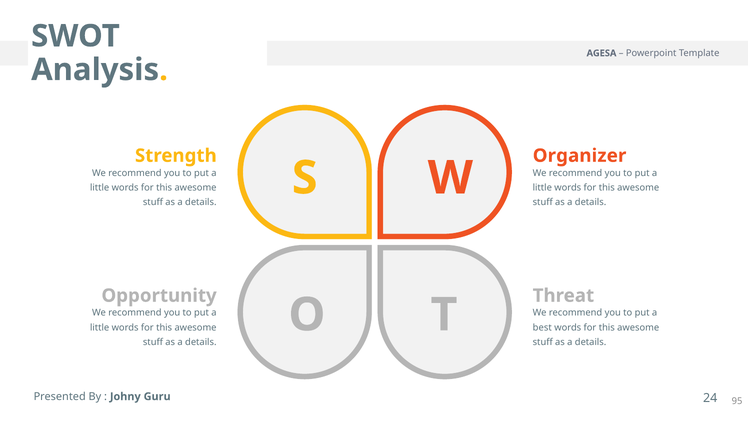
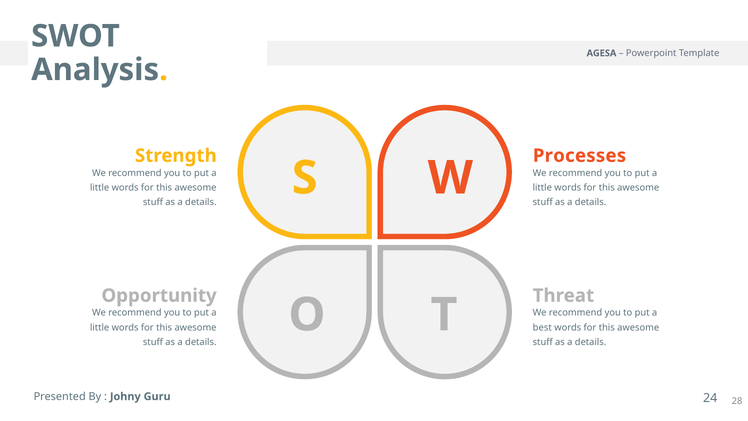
Organizer: Organizer -> Processes (579, 156)
95: 95 -> 28 (737, 401)
